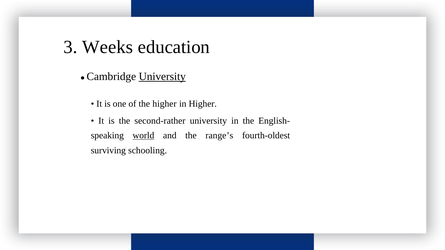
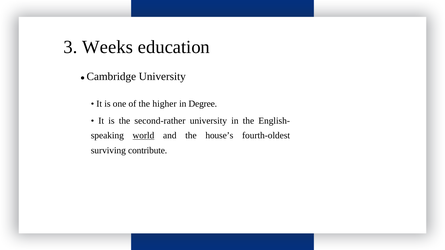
University underline: present -> none (162, 77)
in Higher: Higher -> Degree (203, 104)
range’s: range’s -> house’s (219, 136)
schooling: schooling -> contribute (148, 150)
